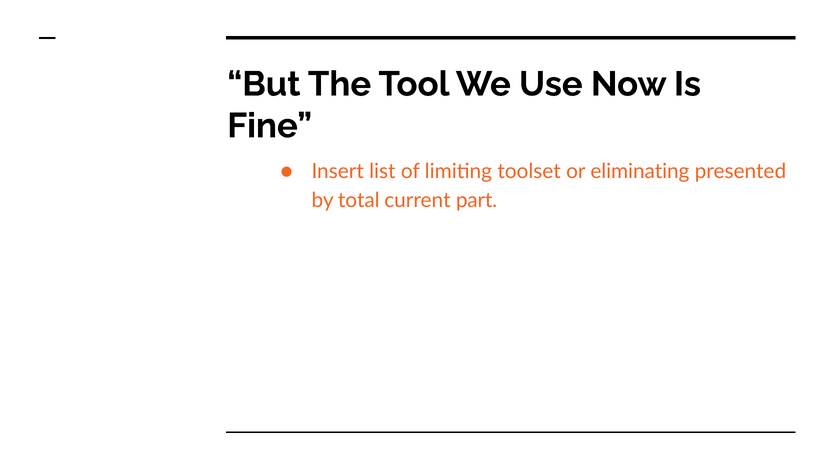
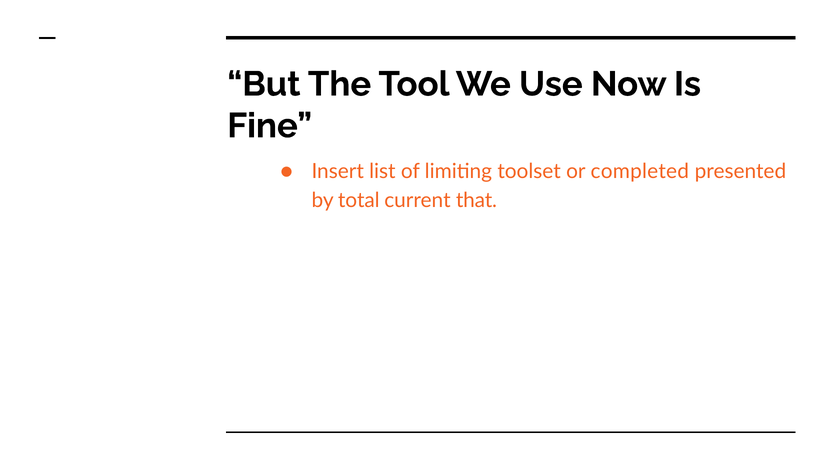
eliminating: eliminating -> completed (640, 172)
part: part -> that (476, 200)
